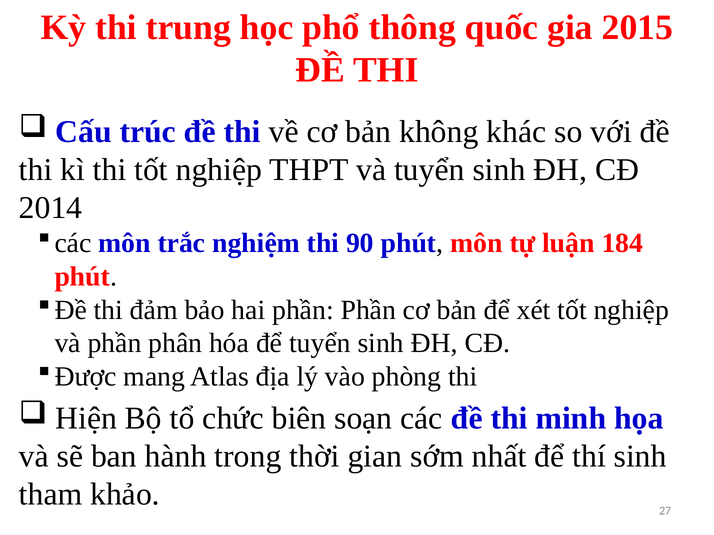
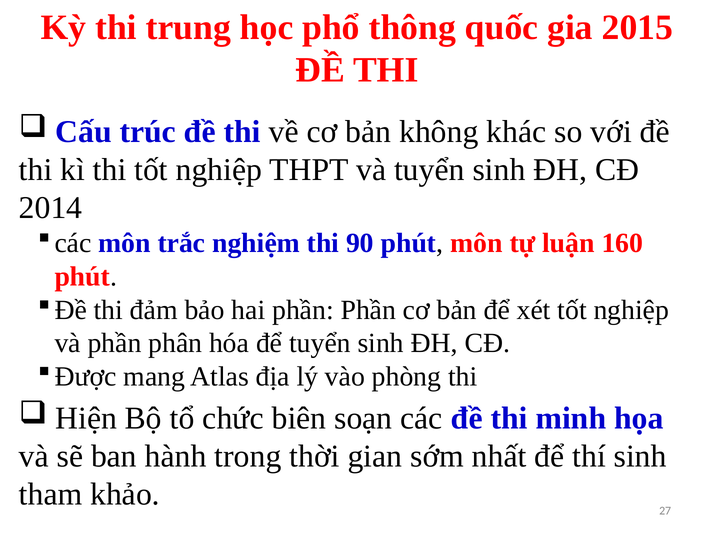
184: 184 -> 160 (622, 243)
